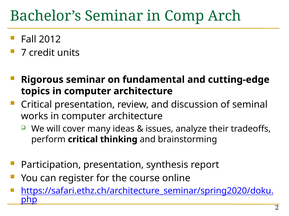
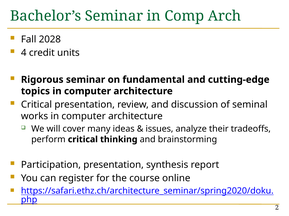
2012: 2012 -> 2028 (50, 39)
7: 7 -> 4 (24, 53)
